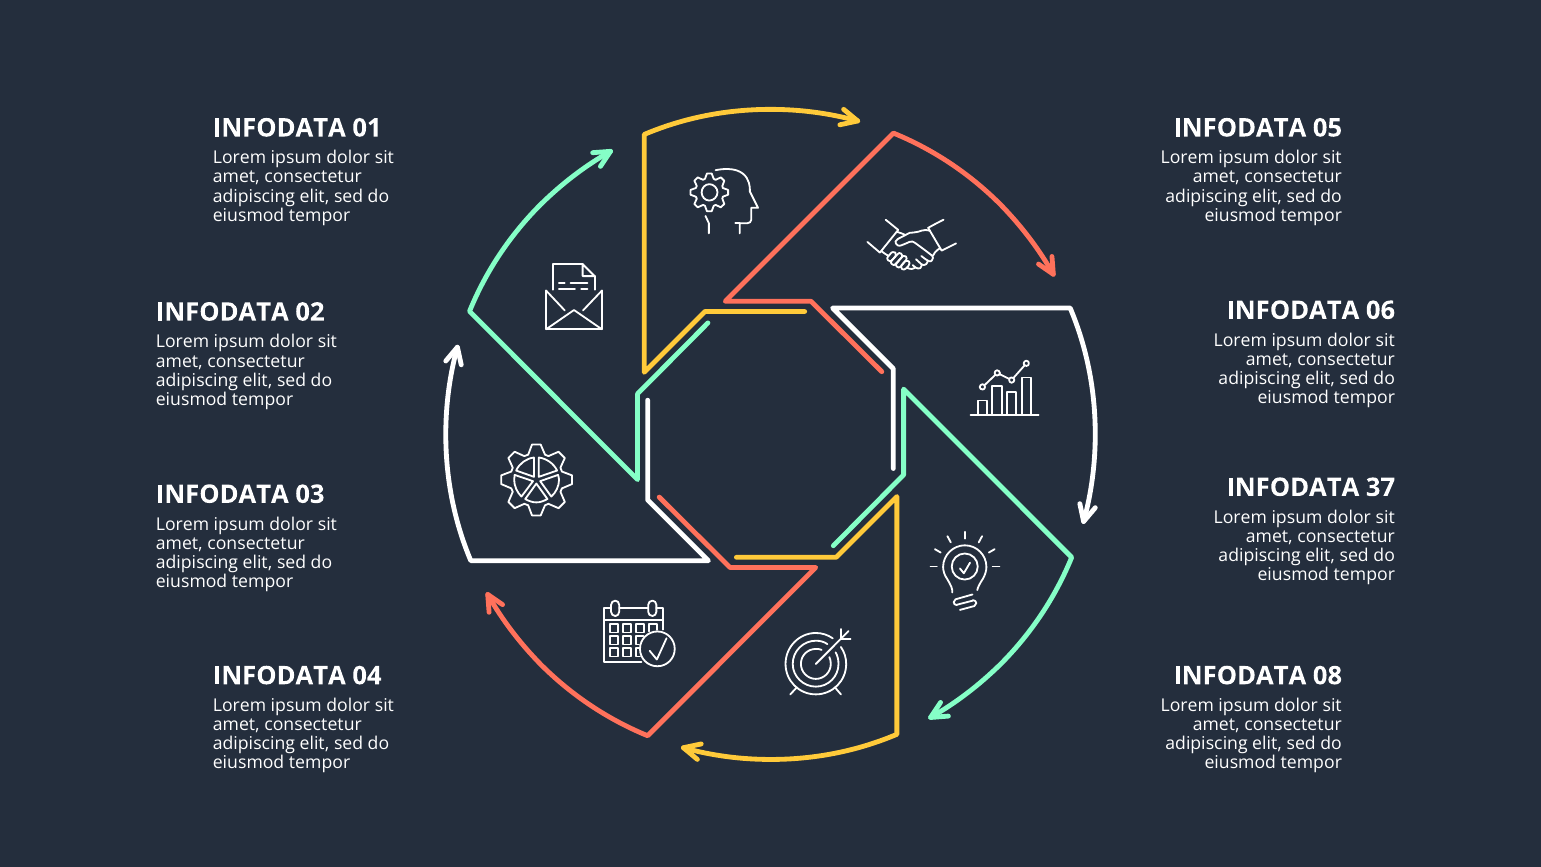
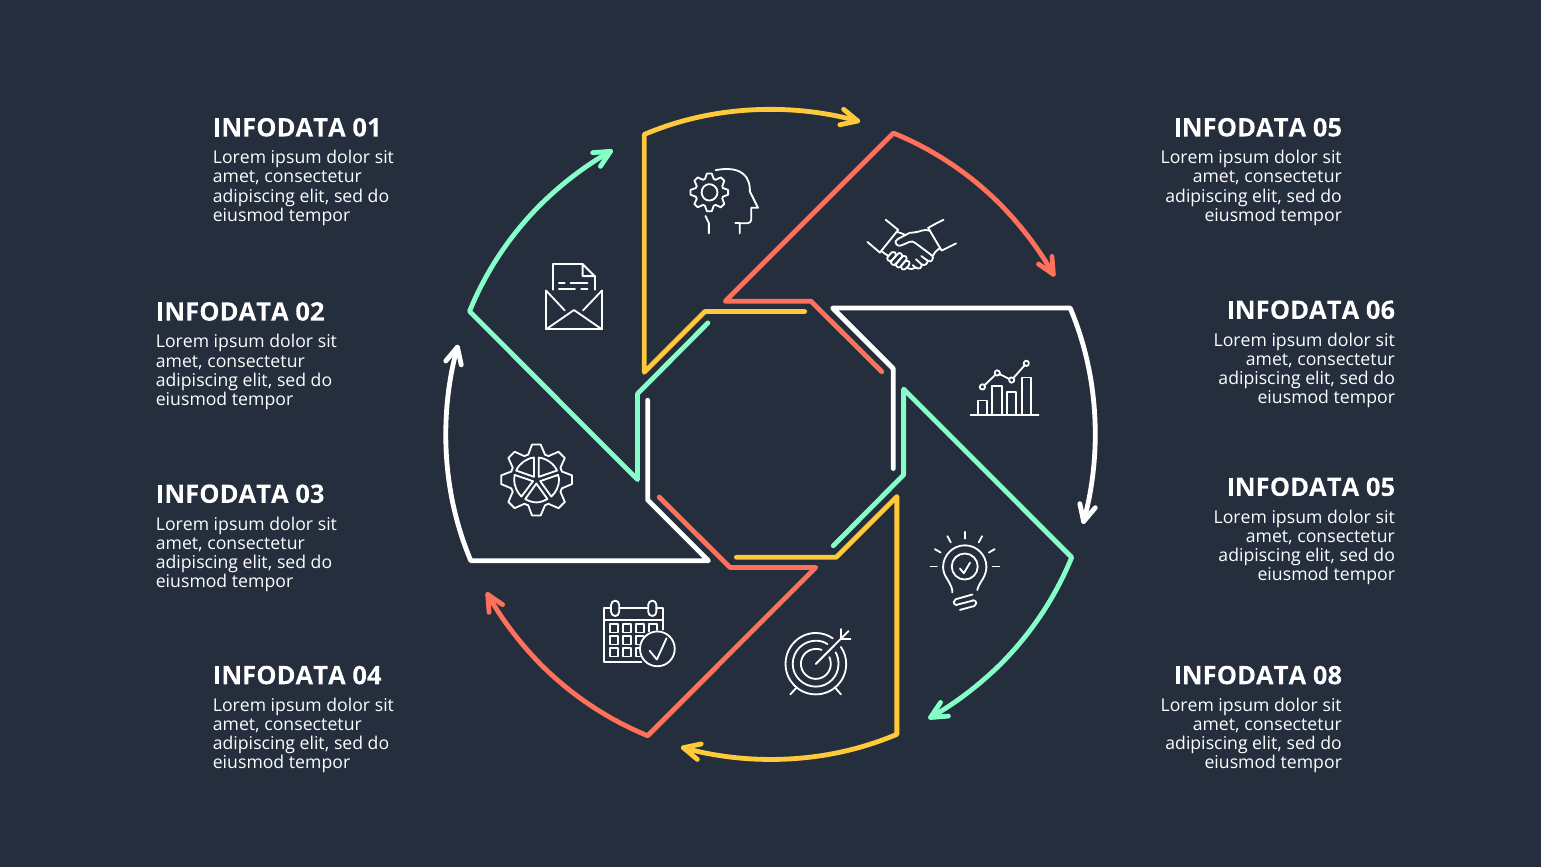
37: 37 -> 05 (1381, 487)
